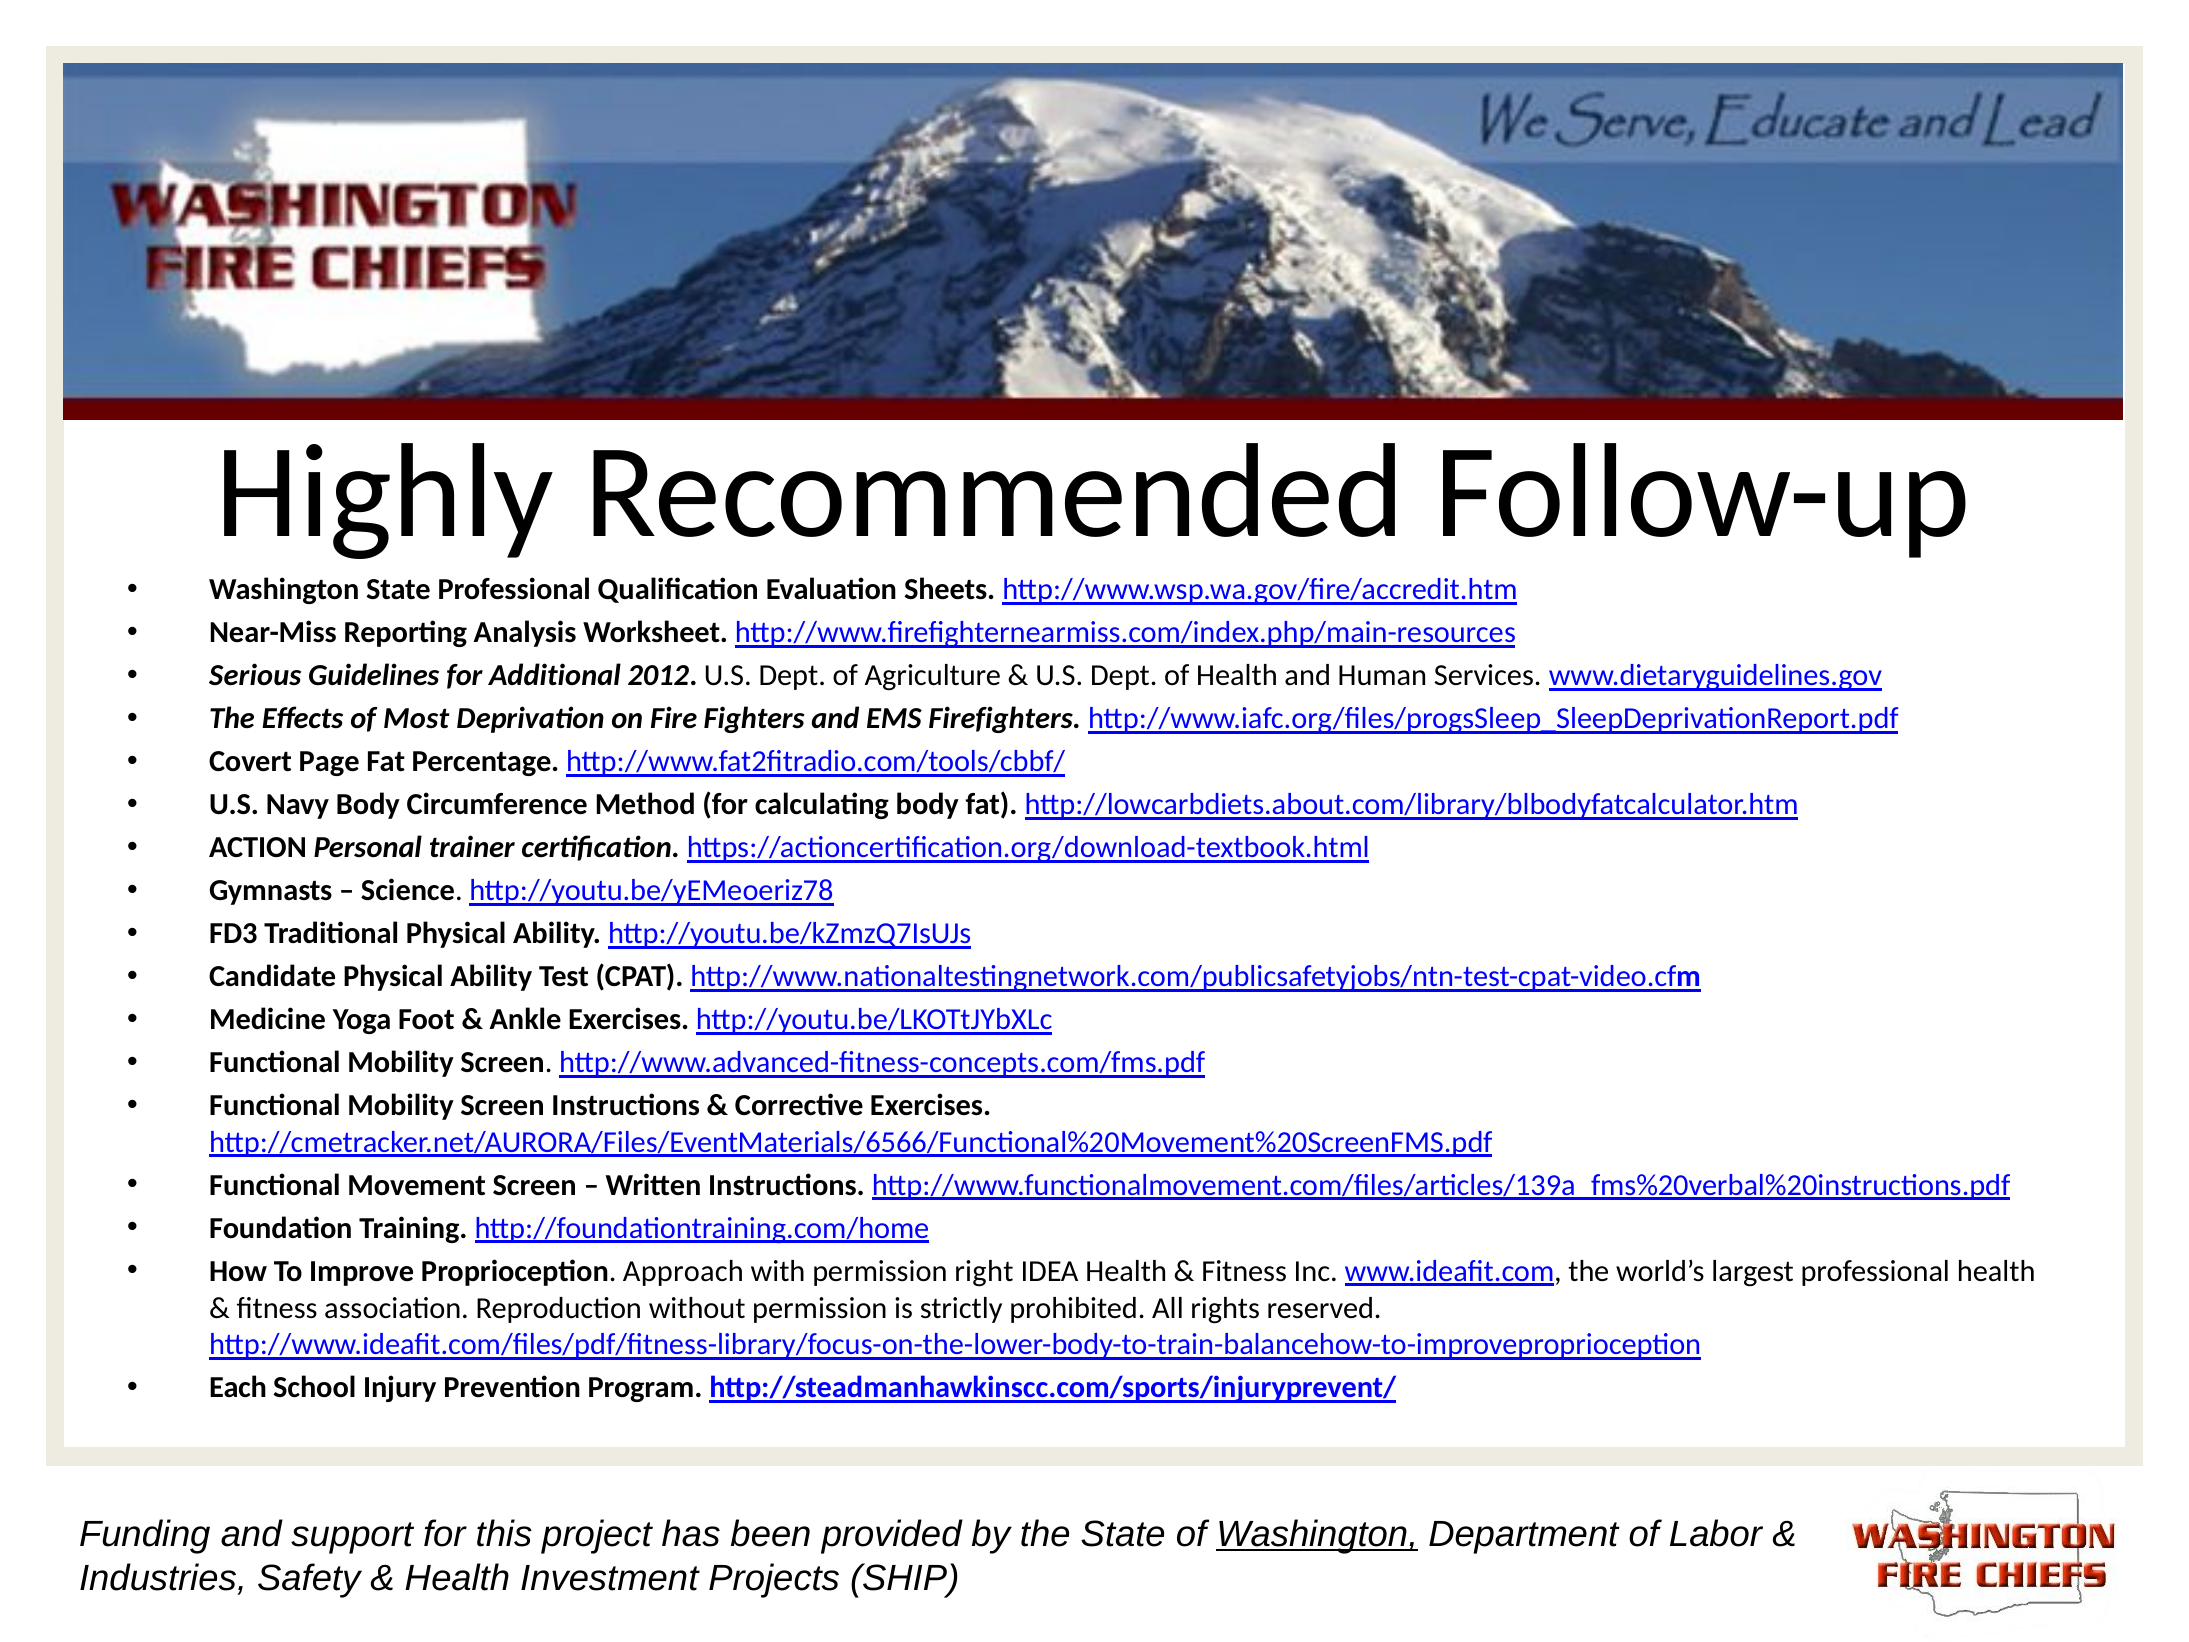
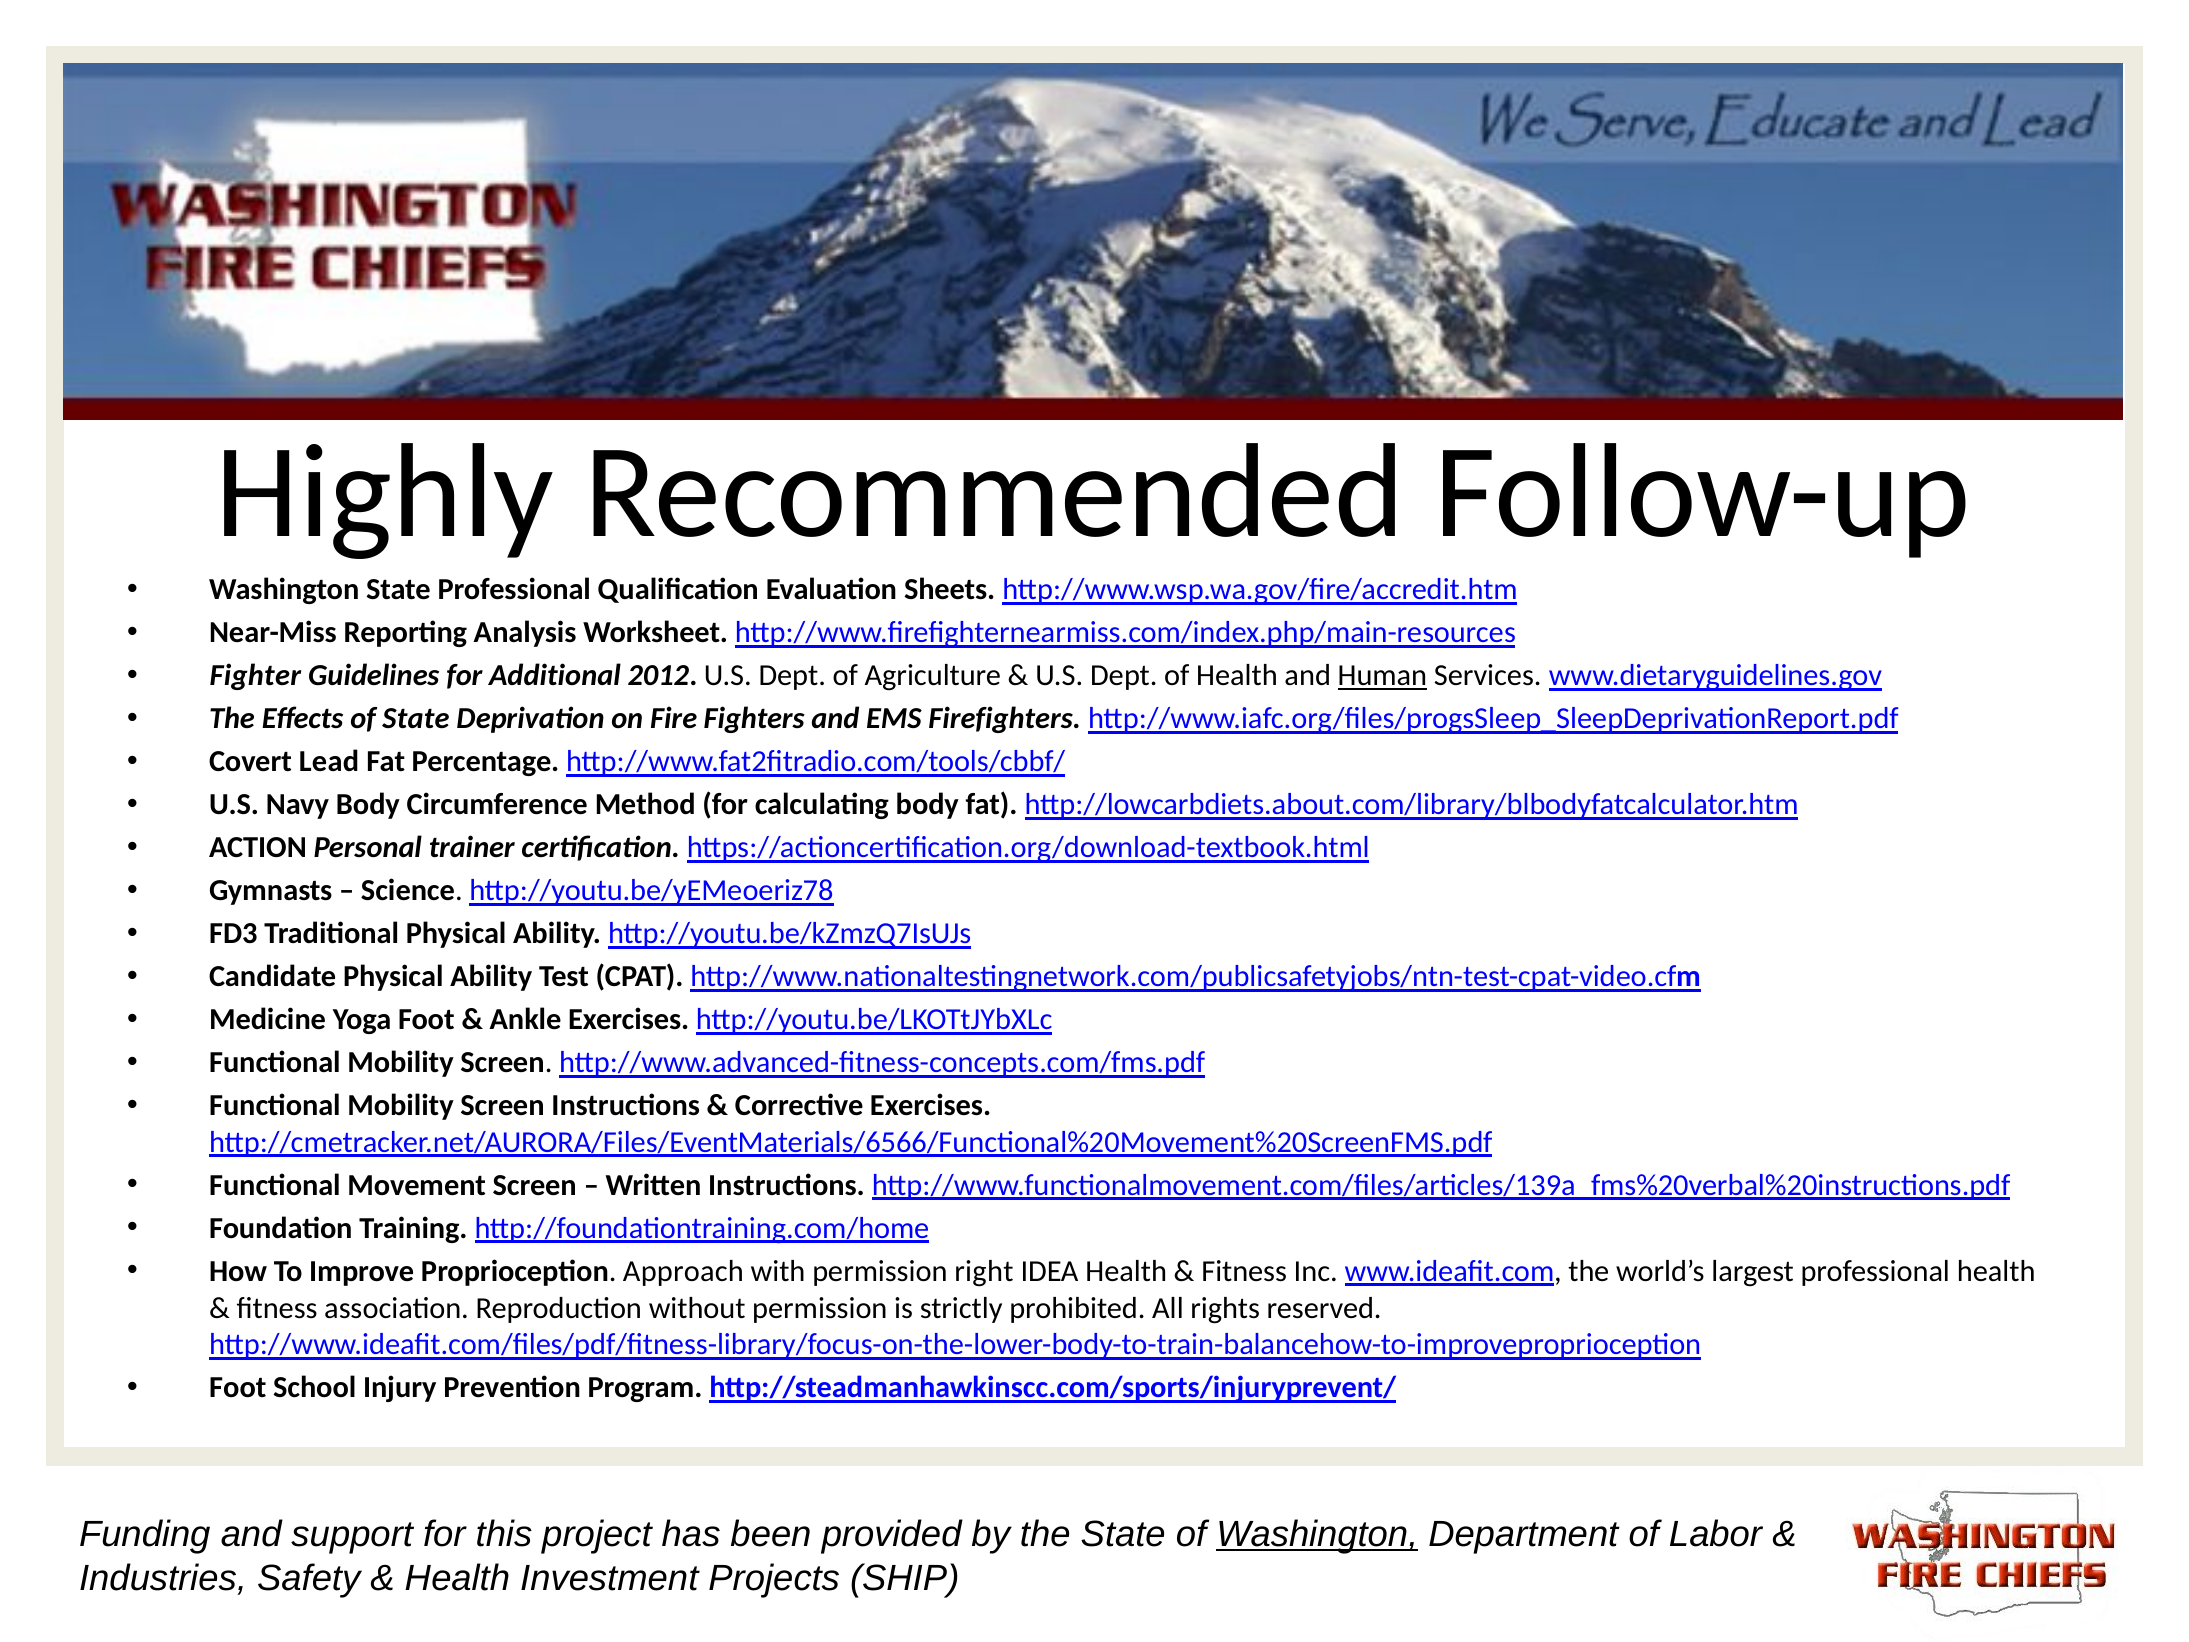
Serious: Serious -> Fighter (255, 676)
Human underline: none -> present (1382, 676)
of Most: Most -> State (416, 719)
Page: Page -> Lead (329, 762)
Each: Each -> Foot (238, 1388)
